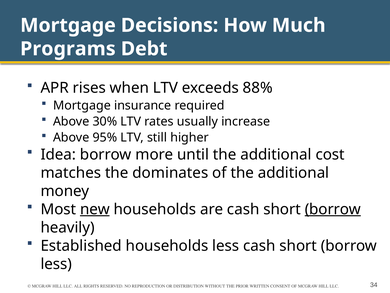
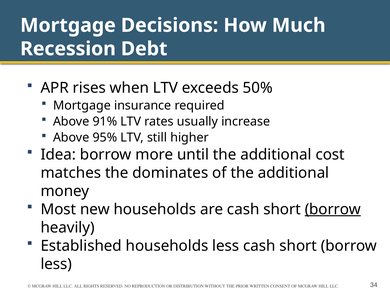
Programs: Programs -> Recession (68, 49)
88%: 88% -> 50% (258, 88)
30%: 30% -> 91% (105, 121)
new underline: present -> none (95, 209)
